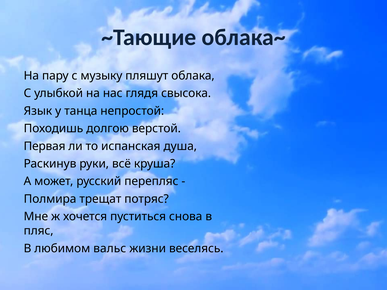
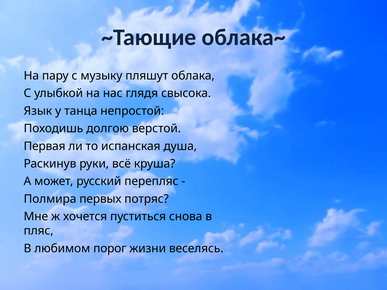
трещат: трещат -> первых (100, 199)
вальс: вальс -> порог (110, 249)
